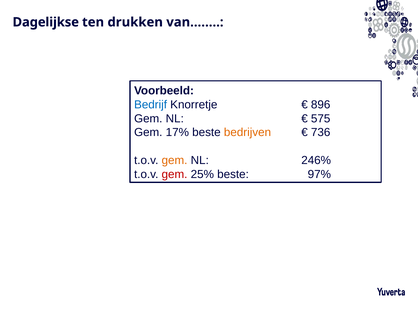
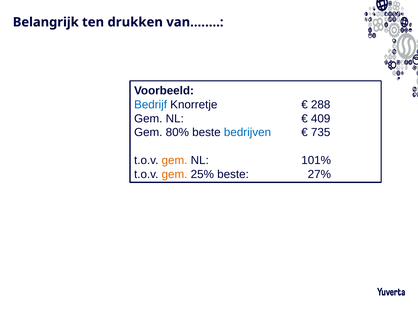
Dagelijkse: Dagelijkse -> Belangrijk (46, 22)
896: 896 -> 288 (321, 105)
575: 575 -> 409 (321, 119)
17%: 17% -> 80% (177, 133)
bedrijven colour: orange -> blue (247, 133)
736: 736 -> 735 (321, 133)
246%: 246% -> 101% (316, 161)
gem colour: red -> orange (175, 175)
97%: 97% -> 27% (319, 175)
